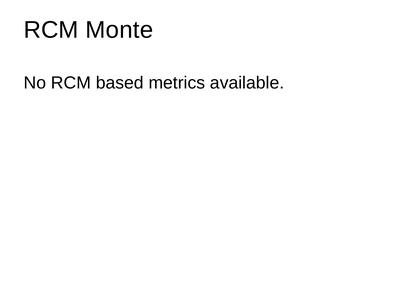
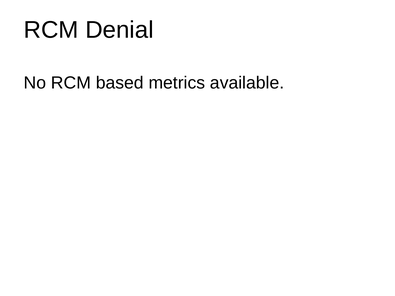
Monte: Monte -> Denial (119, 30)
